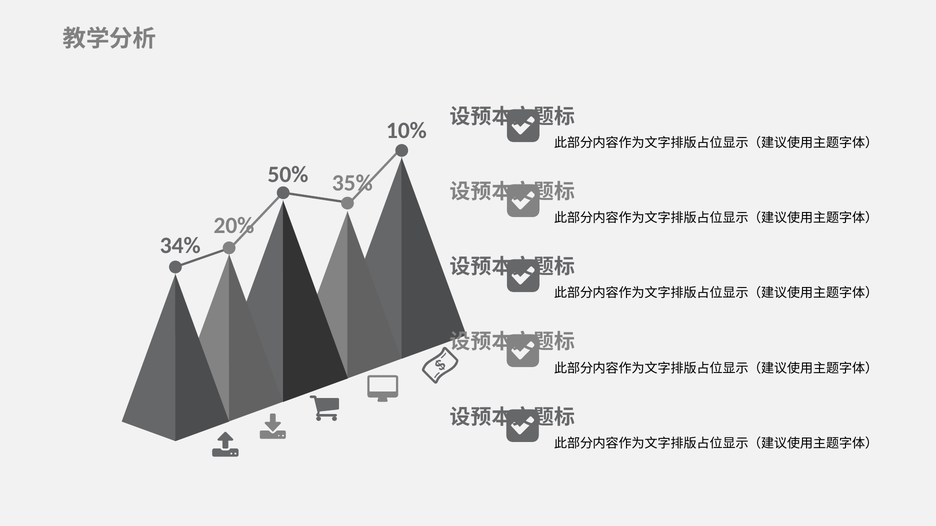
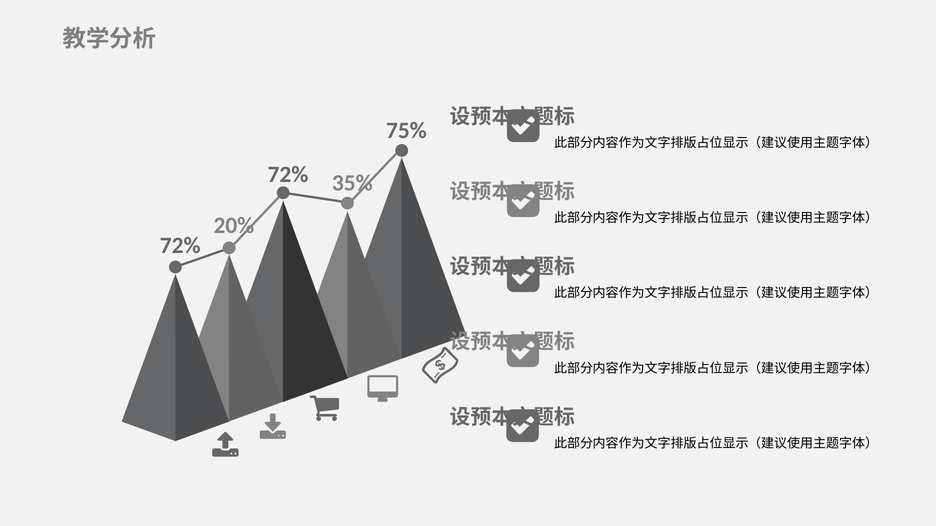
10%: 10% -> 75% (406, 131)
50%: 50% -> 72% (288, 175)
34%: 34% -> 72% (180, 246)
